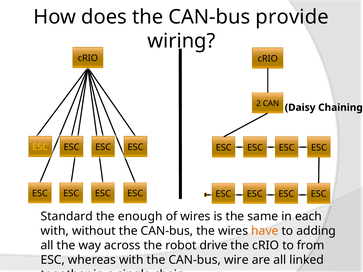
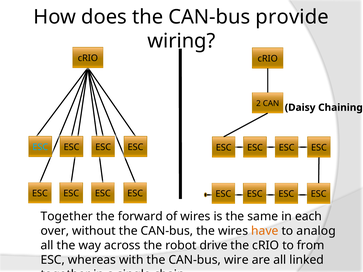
ESC colour: yellow -> light blue (40, 147)
Standard: Standard -> Together (67, 217)
enough: enough -> forward (140, 217)
with: with -> over (55, 231)
adding: adding -> analog (316, 231)
